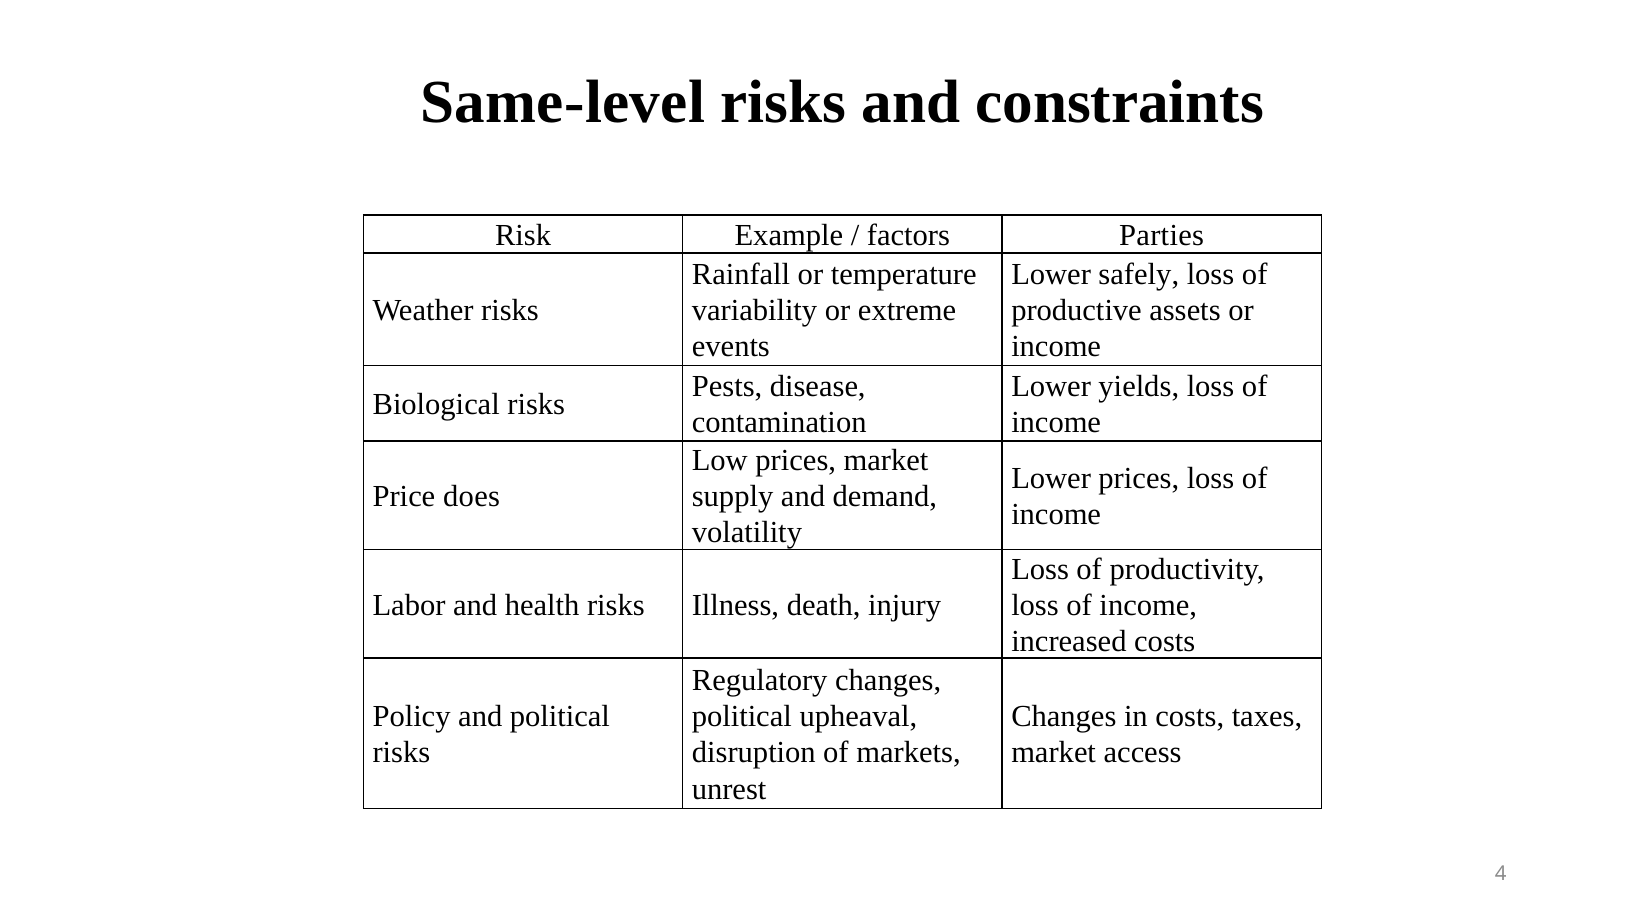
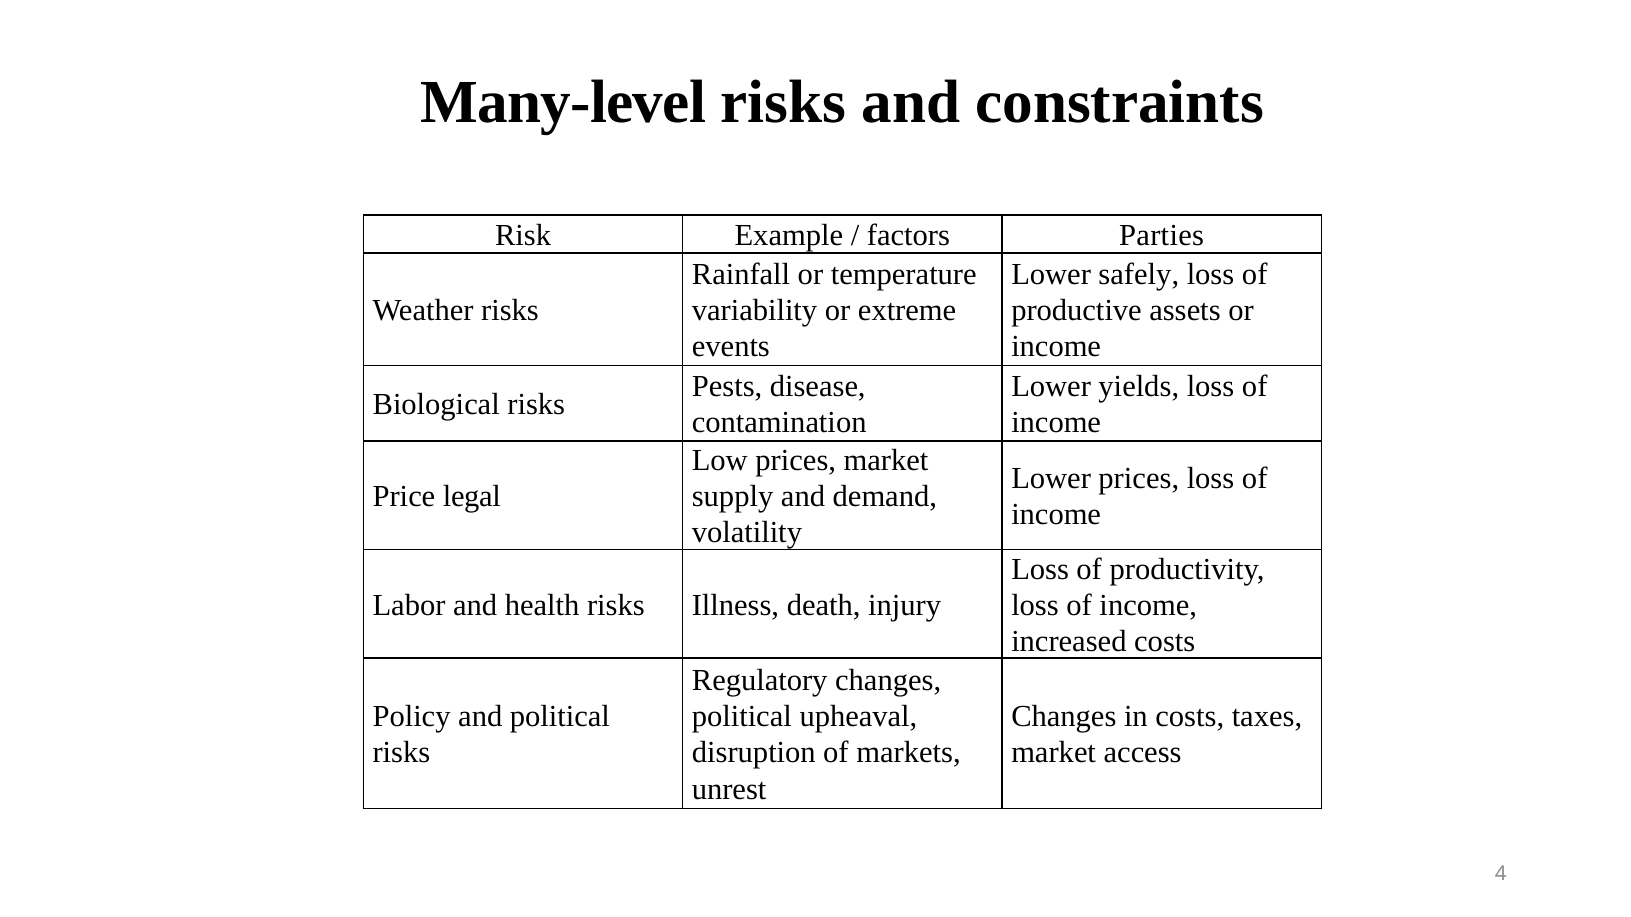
Same-level: Same-level -> Many-level (563, 102)
does: does -> legal (472, 497)
